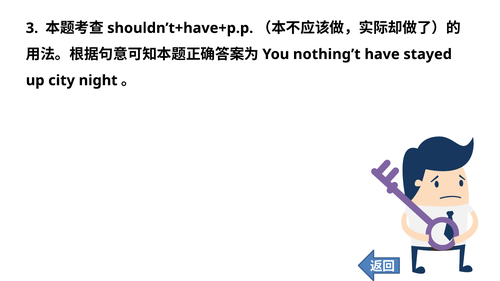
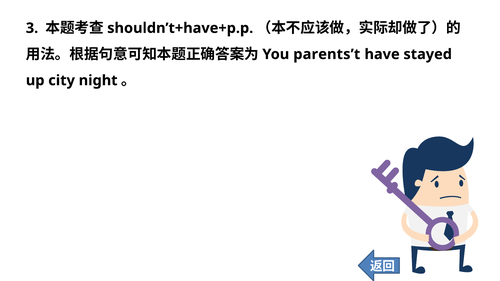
nothing’t: nothing’t -> parents’t (327, 54)
